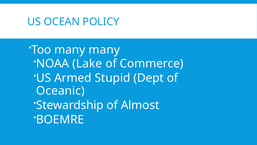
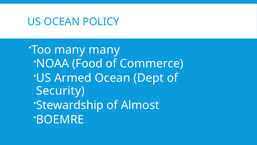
Lake: Lake -> Food (87, 63)
Armed Stupid: Stupid -> Ocean (112, 78)
Oceanic: Oceanic -> Security (60, 90)
